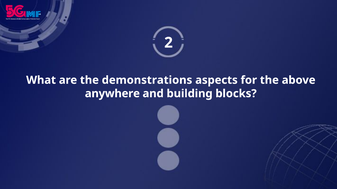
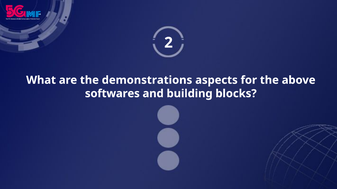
anywhere: anywhere -> softwares (112, 94)
